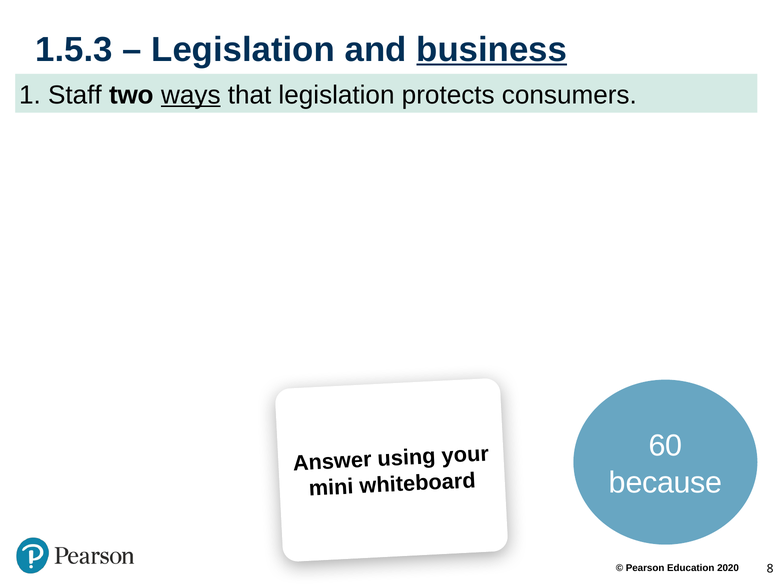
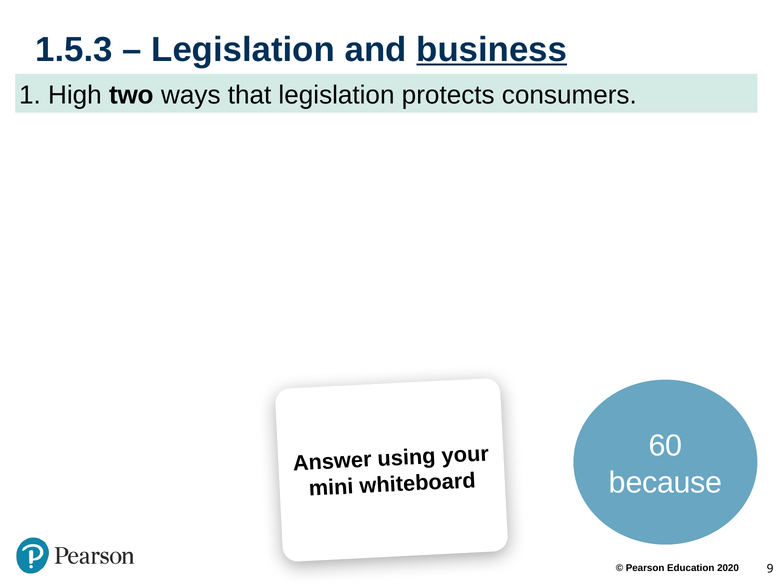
Staff: Staff -> High (75, 95)
ways underline: present -> none (191, 95)
8: 8 -> 9 (770, 569)
